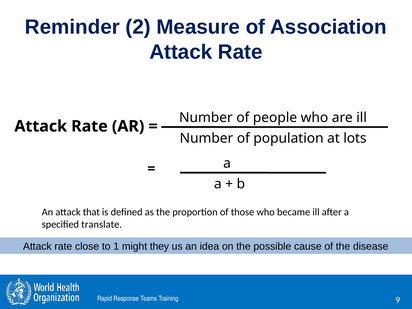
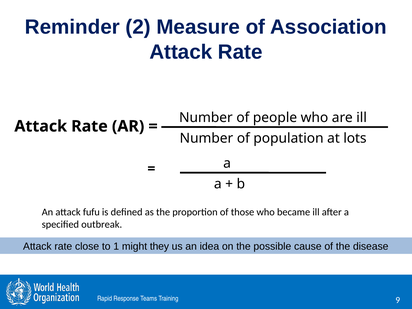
that: that -> fufu (91, 212)
translate: translate -> outbreak (102, 224)
